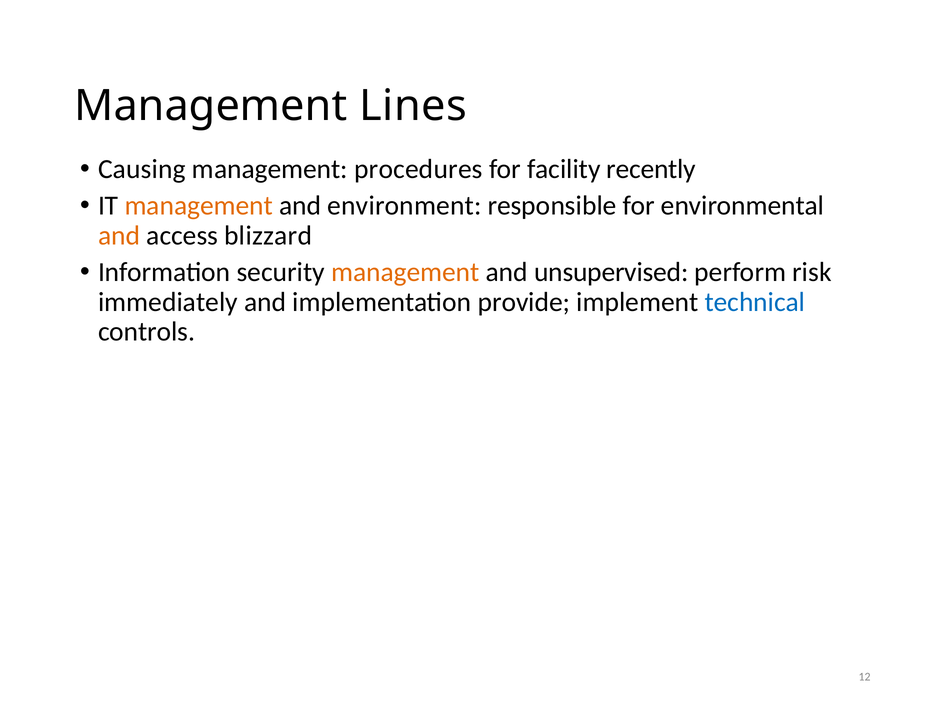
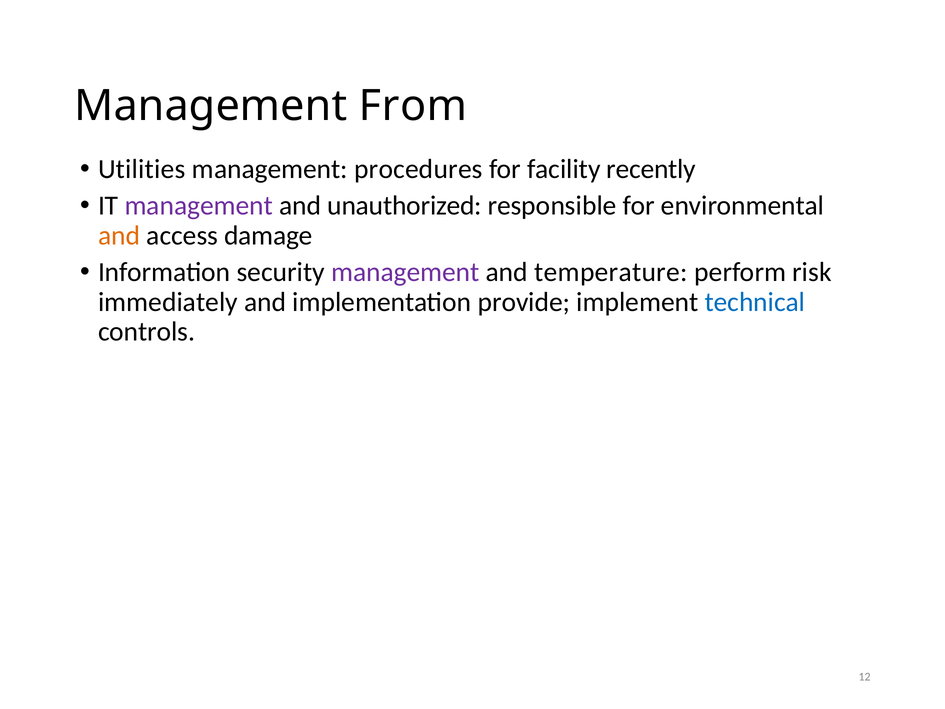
Lines: Lines -> From (413, 106)
Causing: Causing -> Utilities (142, 169)
management colour: orange -> purple (199, 206)
environment: environment -> unauthorized (405, 206)
blizzard: blizzard -> damage (268, 235)
management colour: orange -> purple (405, 272)
unsupervised: unsupervised -> temperature (611, 272)
